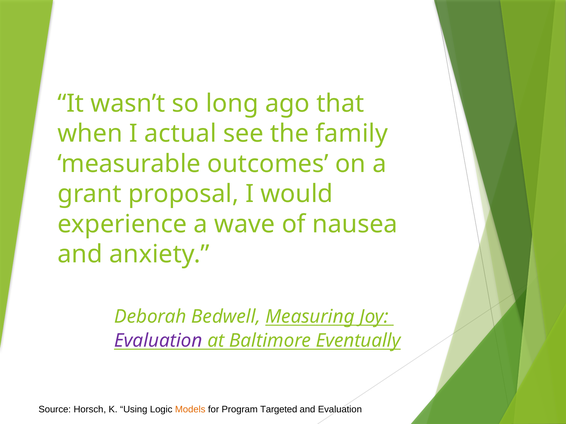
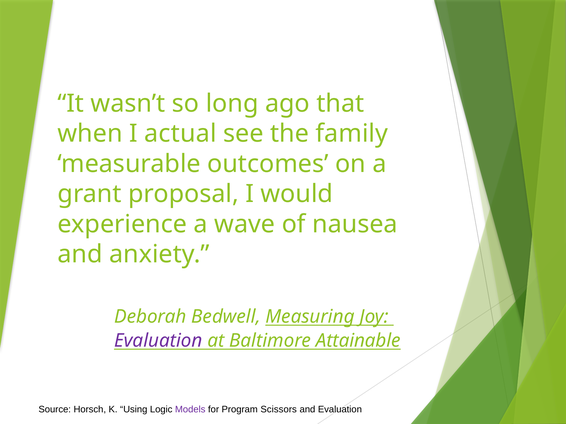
Eventually: Eventually -> Attainable (358, 341)
Models colour: orange -> purple (190, 410)
Targeted: Targeted -> Scissors (279, 410)
